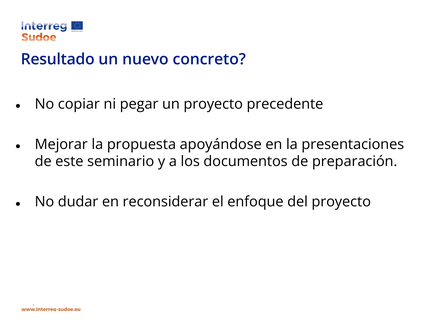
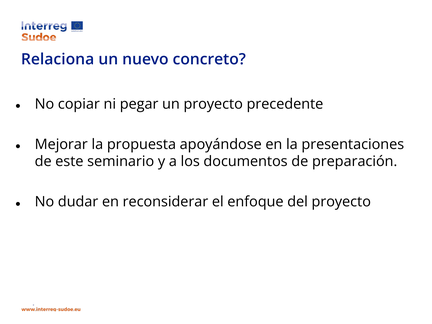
Resultado: Resultado -> Relaciona (58, 59)
